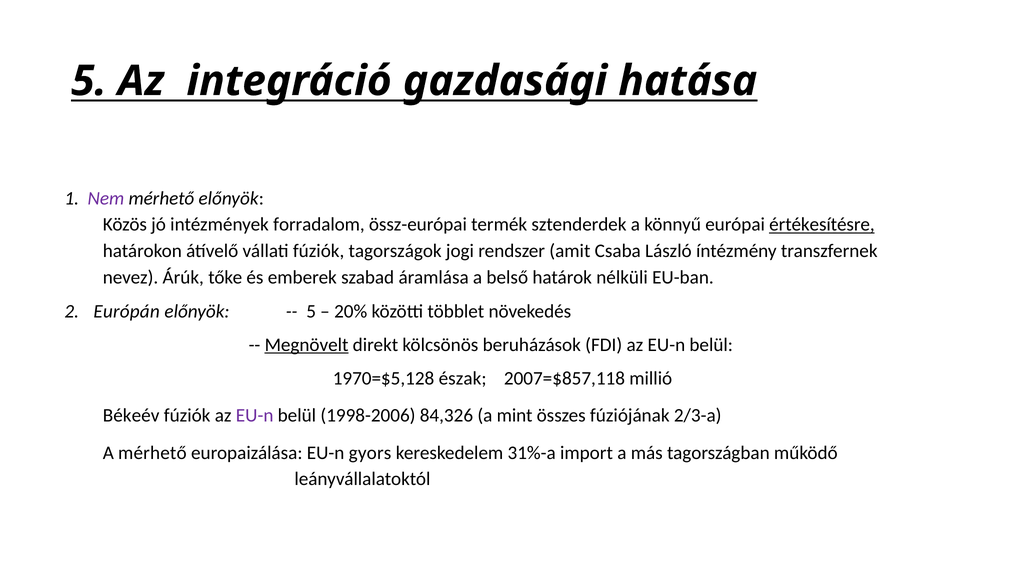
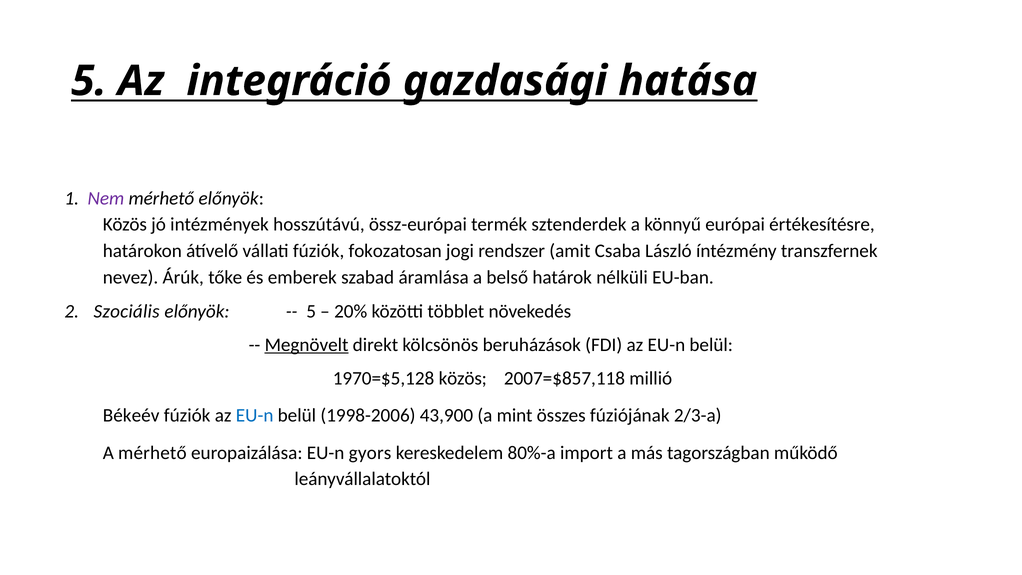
forradalom: forradalom -> hosszútávú (319, 225)
értékesítésre underline: present -> none (822, 225)
tagországok: tagországok -> fokozatosan (395, 251)
Európán: Európán -> Szociális (127, 311)
1970=$5,128 észak: észak -> közös (463, 378)
EU-n colour: purple -> blue (255, 415)
84,326: 84,326 -> 43,900 (446, 415)
31%-a: 31%-a -> 80%-a (532, 453)
